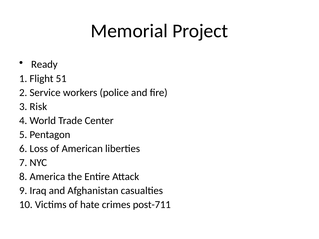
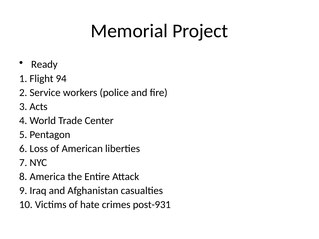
51: 51 -> 94 (61, 79)
Risk: Risk -> Acts (38, 107)
post-711: post-711 -> post-931 (152, 205)
